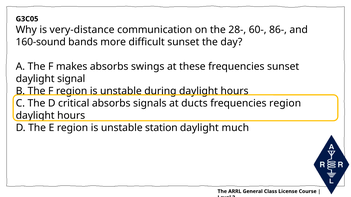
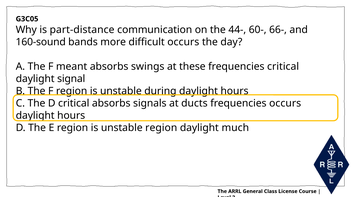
very-distance: very-distance -> part-distance (82, 30)
28-: 28- -> 44- (237, 30)
86-: 86- -> 66- (278, 30)
difficult sunset: sunset -> occurs (183, 42)
makes: makes -> meant (72, 67)
frequencies sunset: sunset -> critical (283, 67)
frequencies region: region -> occurs (285, 103)
unstable station: station -> region (161, 128)
